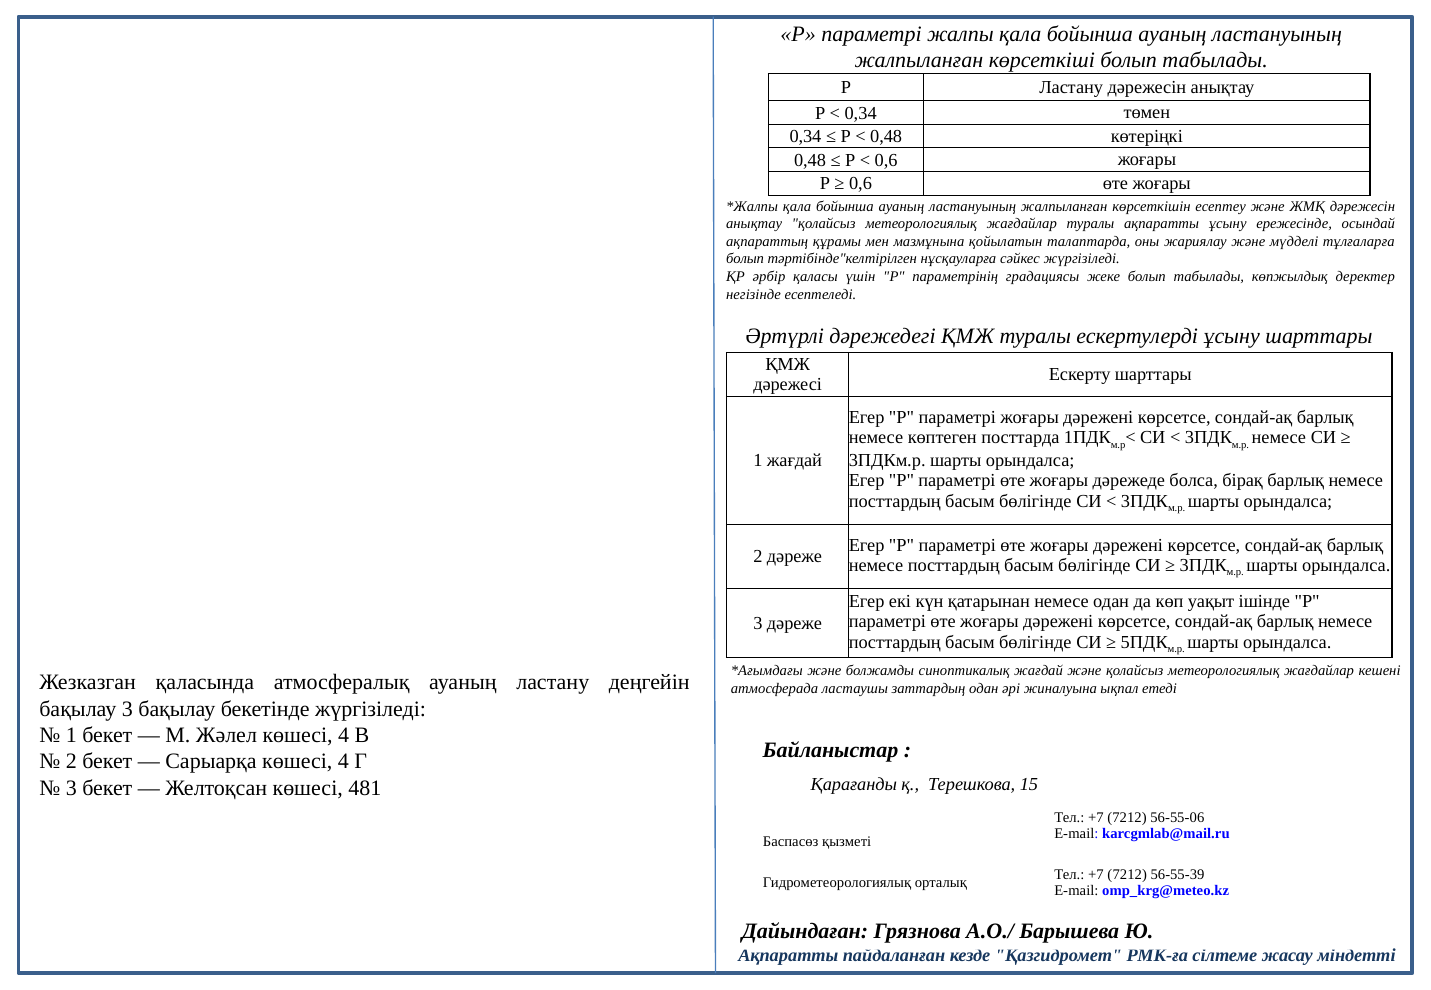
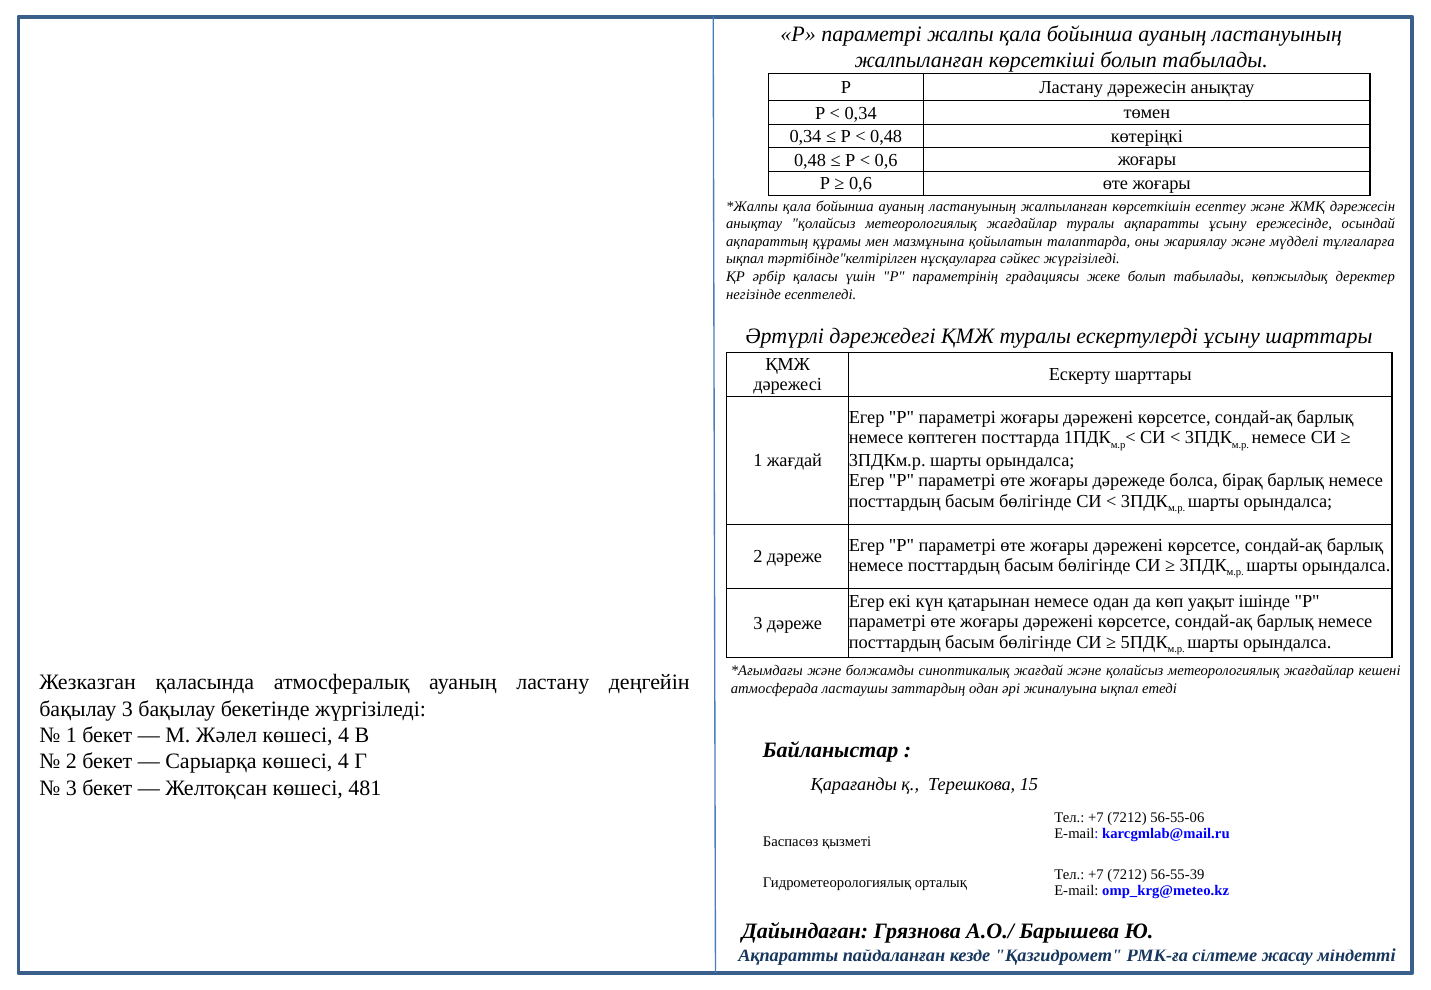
болып: болып -> ықпал (745, 259)
